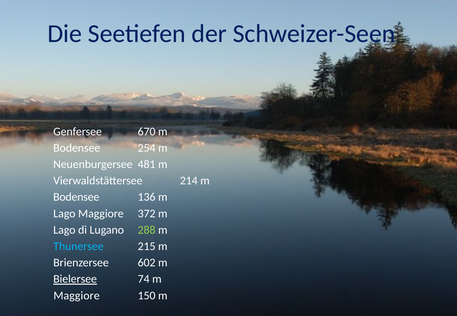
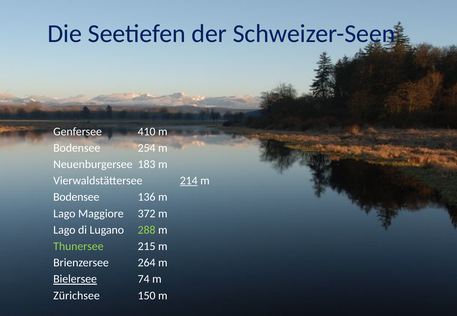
670: 670 -> 410 (147, 132)
481: 481 -> 183 (147, 164)
214 underline: none -> present (189, 181)
Thunersee colour: light blue -> light green (78, 247)
602: 602 -> 264 (147, 263)
Maggiore: Maggiore -> Zürichsee (77, 296)
